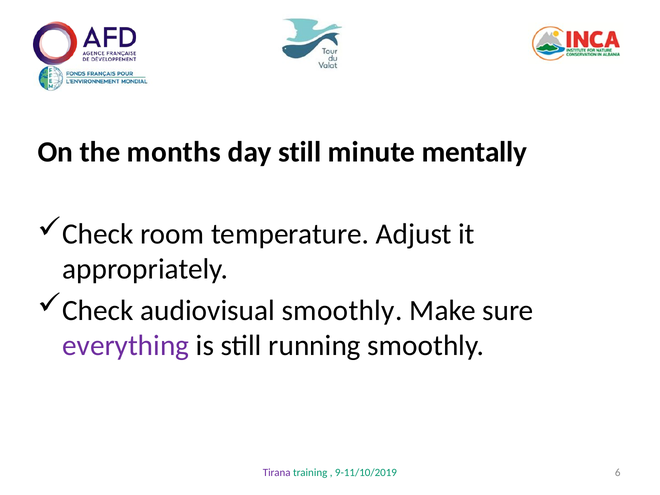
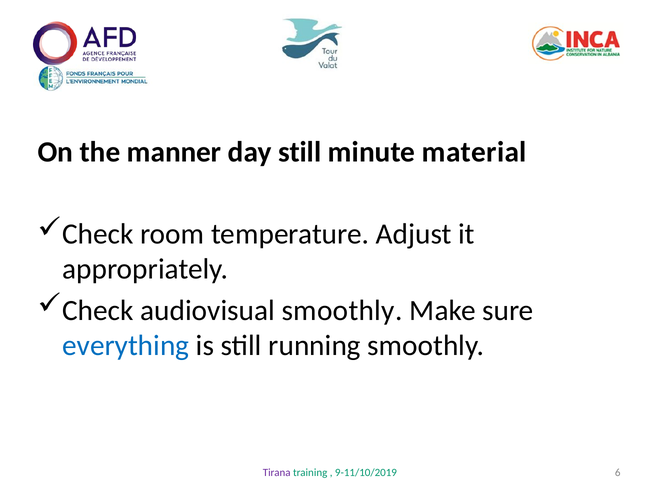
months: months -> manner (174, 152)
mentally: mentally -> material (474, 152)
everything colour: purple -> blue (126, 346)
